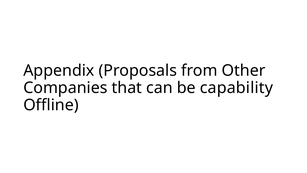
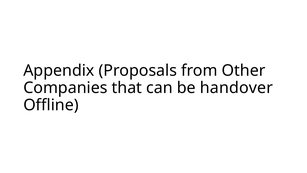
capability: capability -> handover (236, 88)
